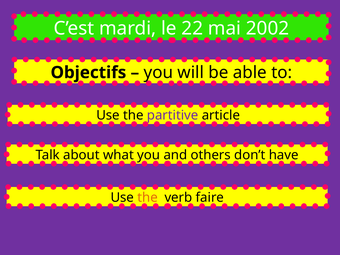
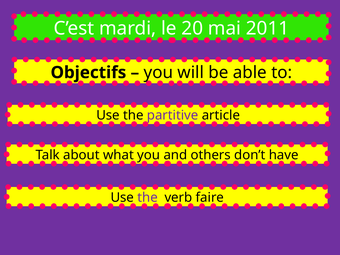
22: 22 -> 20 (192, 28)
2002: 2002 -> 2011 (268, 28)
the colour: orange -> purple (148, 198)
